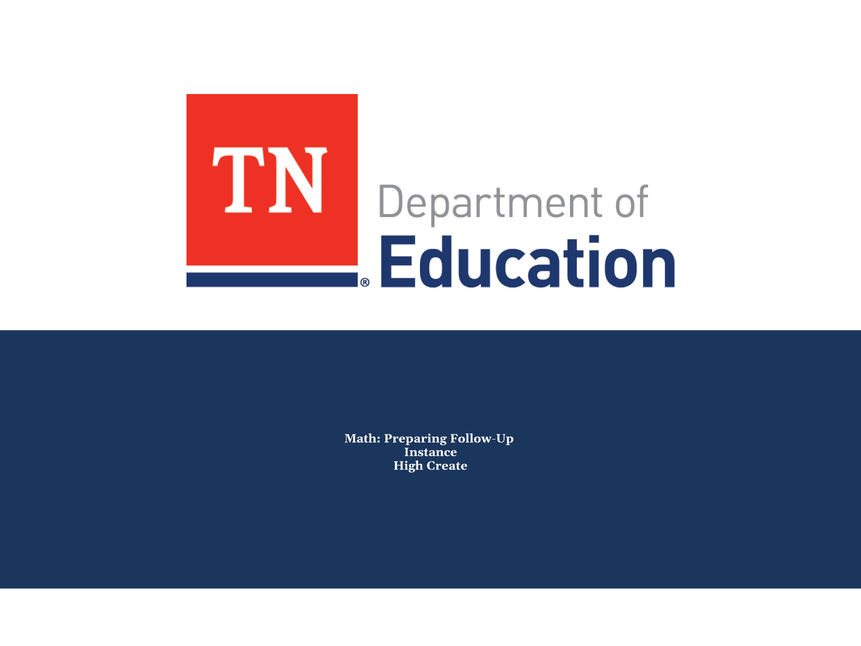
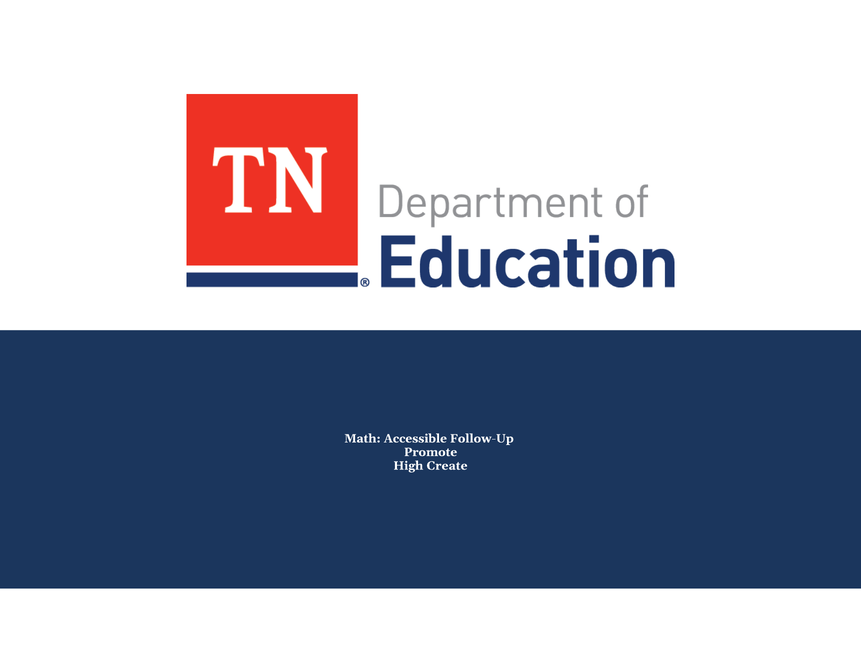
Preparing: Preparing -> Accessible (415, 438)
Instance: Instance -> Promote (431, 452)
